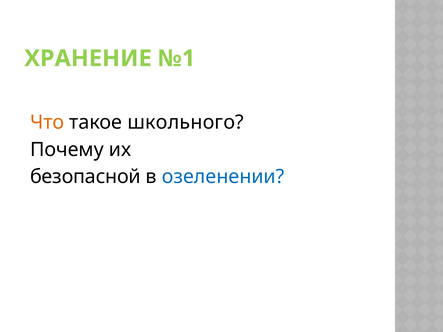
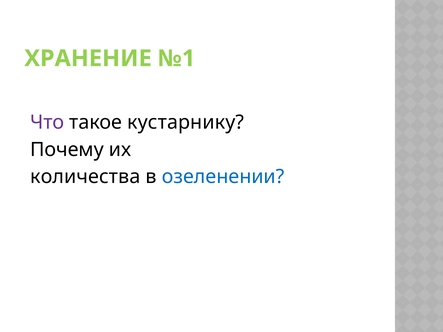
Что colour: orange -> purple (47, 122)
школьного: школьного -> кустарнику (186, 122)
безопасной: безопасной -> количества (85, 177)
